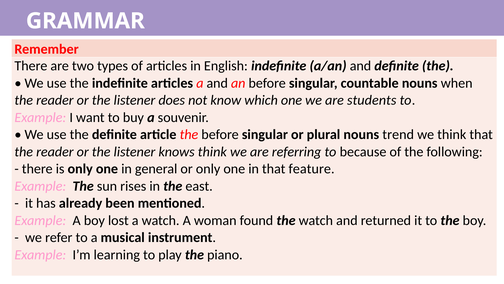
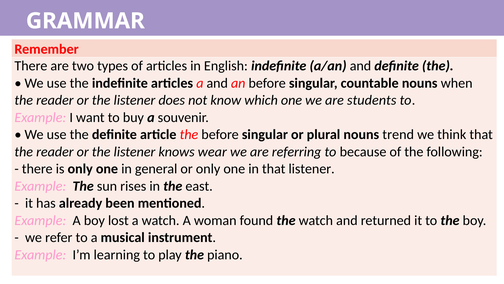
knows think: think -> wear (212, 152)
that feature: feature -> listener (312, 169)
